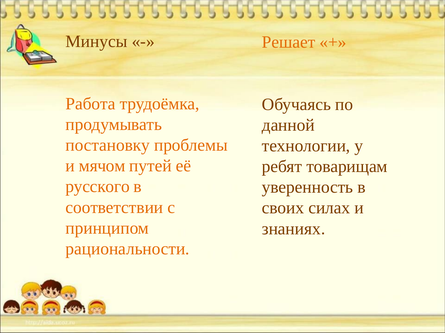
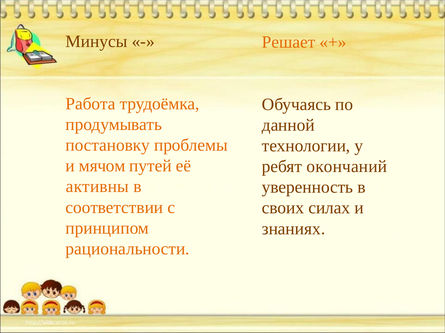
товарищам: товарищам -> окончаний (347, 167)
русского: русского -> активны (97, 187)
